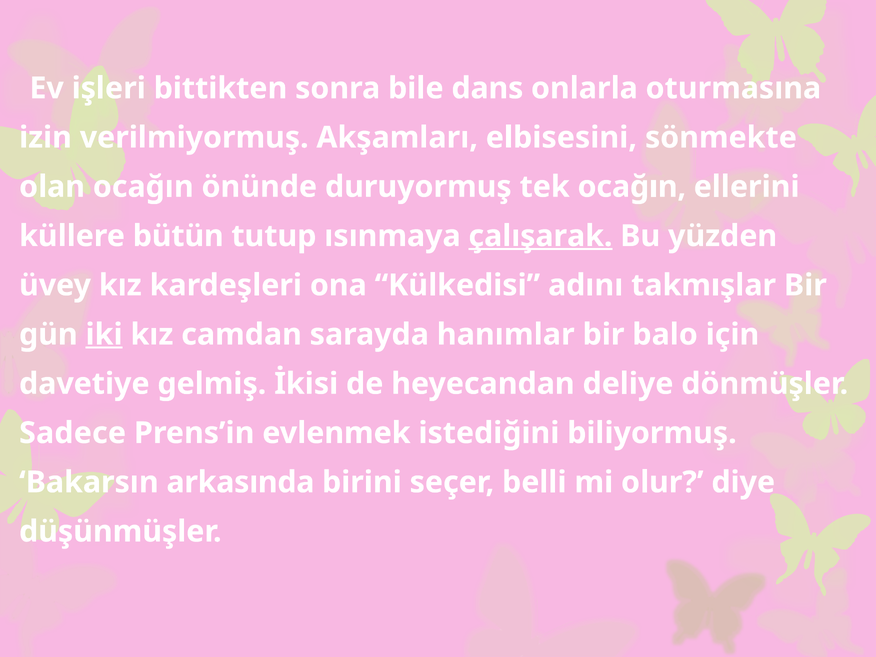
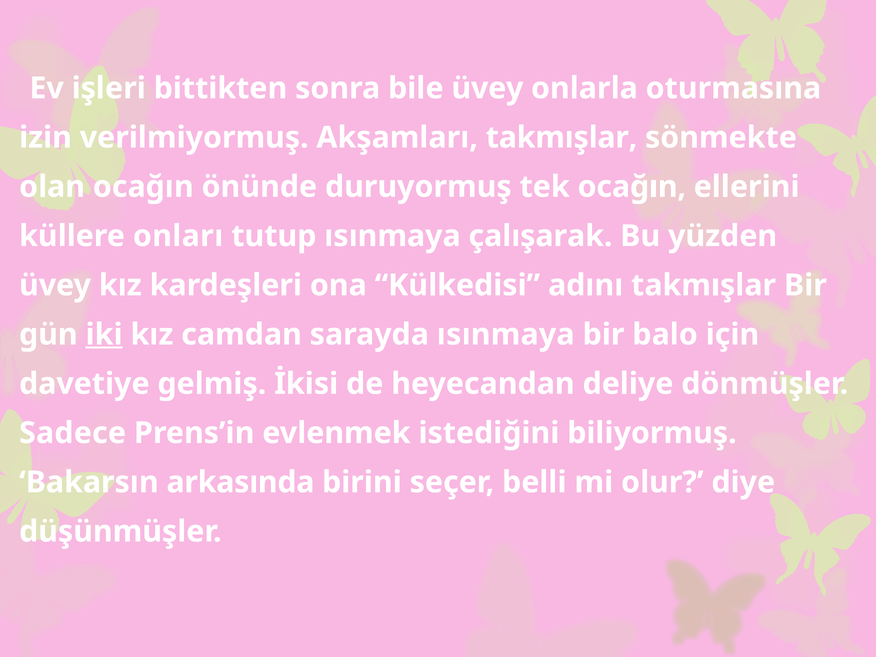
bile dans: dans -> üvey (487, 88)
Akşamları elbisesini: elbisesini -> takmışlar (562, 138)
bütün: bütün -> onları (178, 236)
çalışarak underline: present -> none (540, 236)
sarayda hanımlar: hanımlar -> ısınmaya (506, 335)
